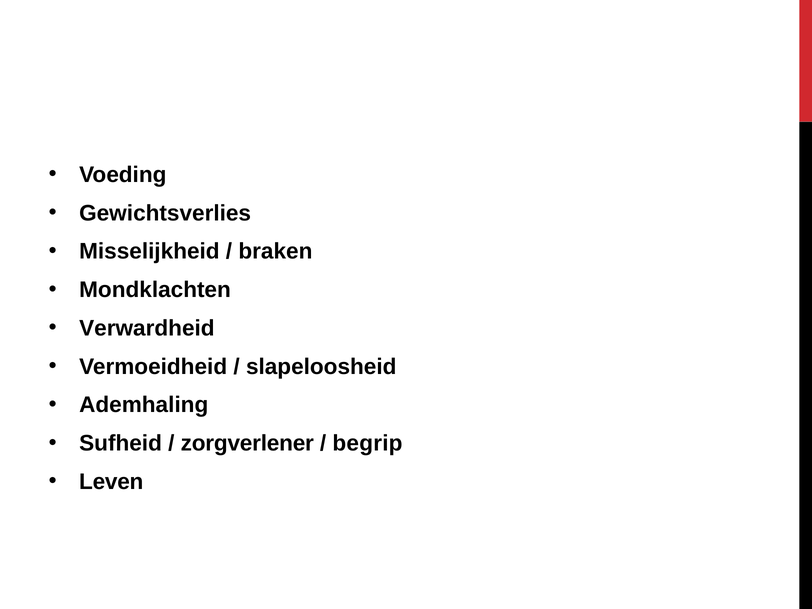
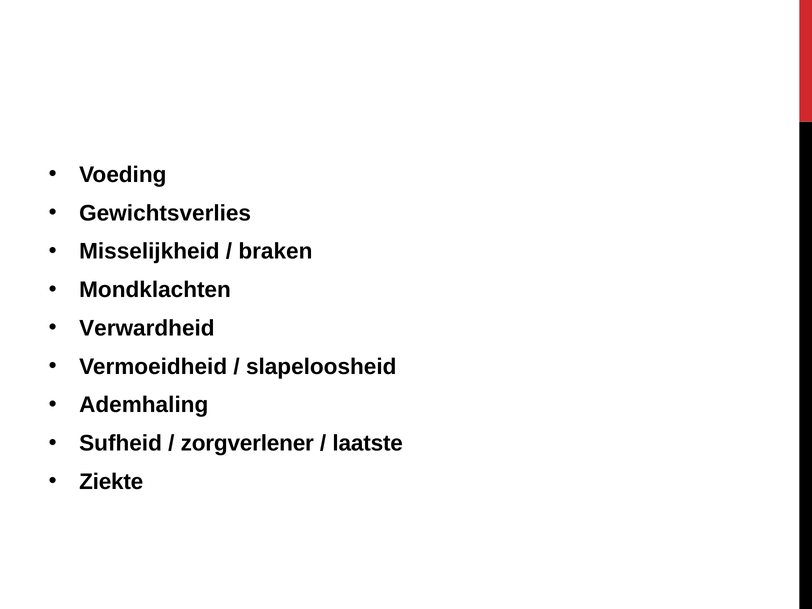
begrip: begrip -> laatste (368, 443)
Leven: Leven -> Ziekte (111, 482)
